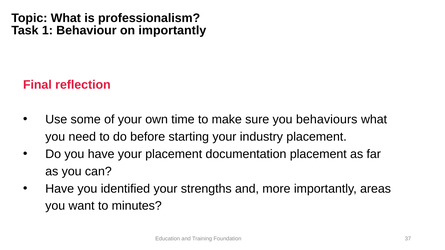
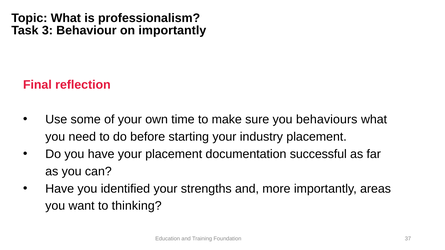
1: 1 -> 3 (47, 30)
documentation placement: placement -> successful (318, 154)
minutes: minutes -> thinking (137, 206)
